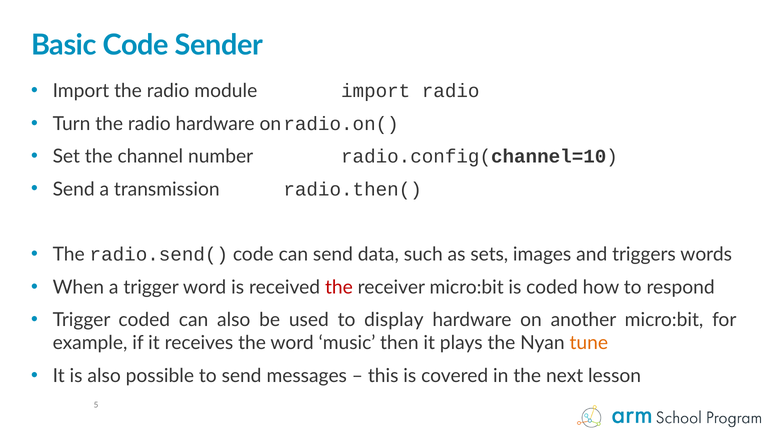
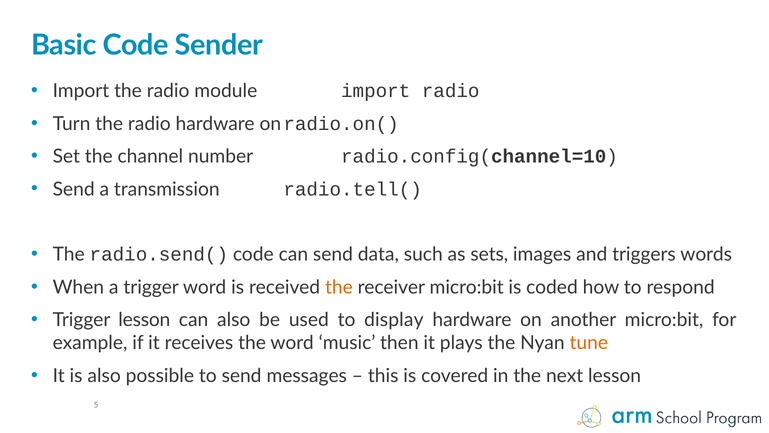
radio.then(: radio.then( -> radio.tell( (353, 189)
the colour: red -> orange (339, 287)
Trigger coded: coded -> lesson (144, 320)
